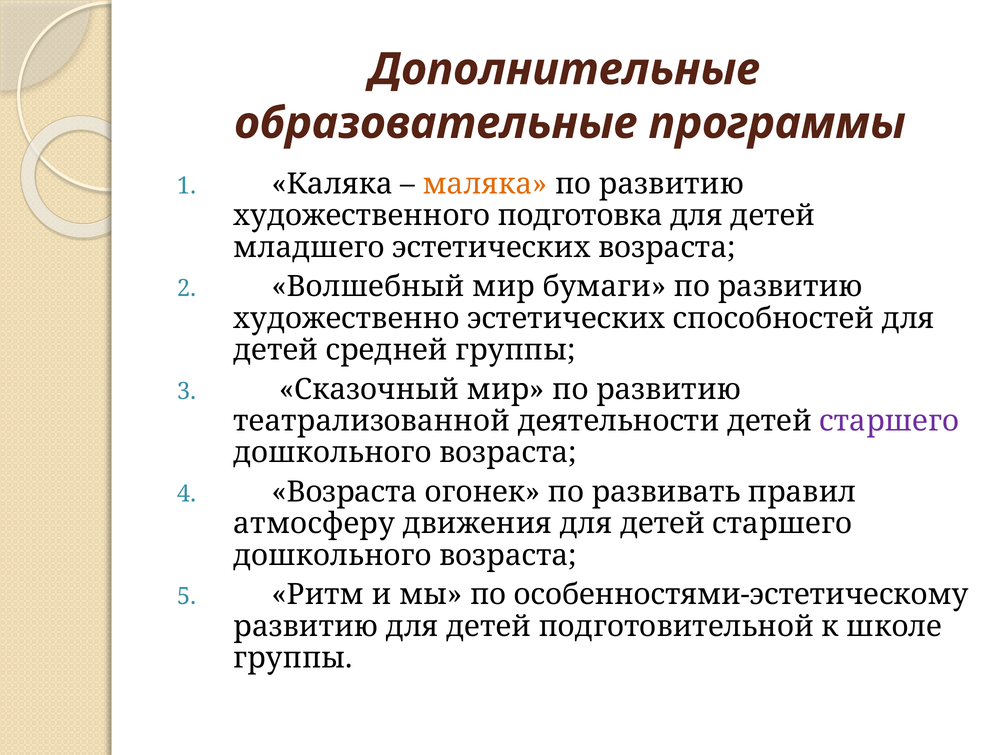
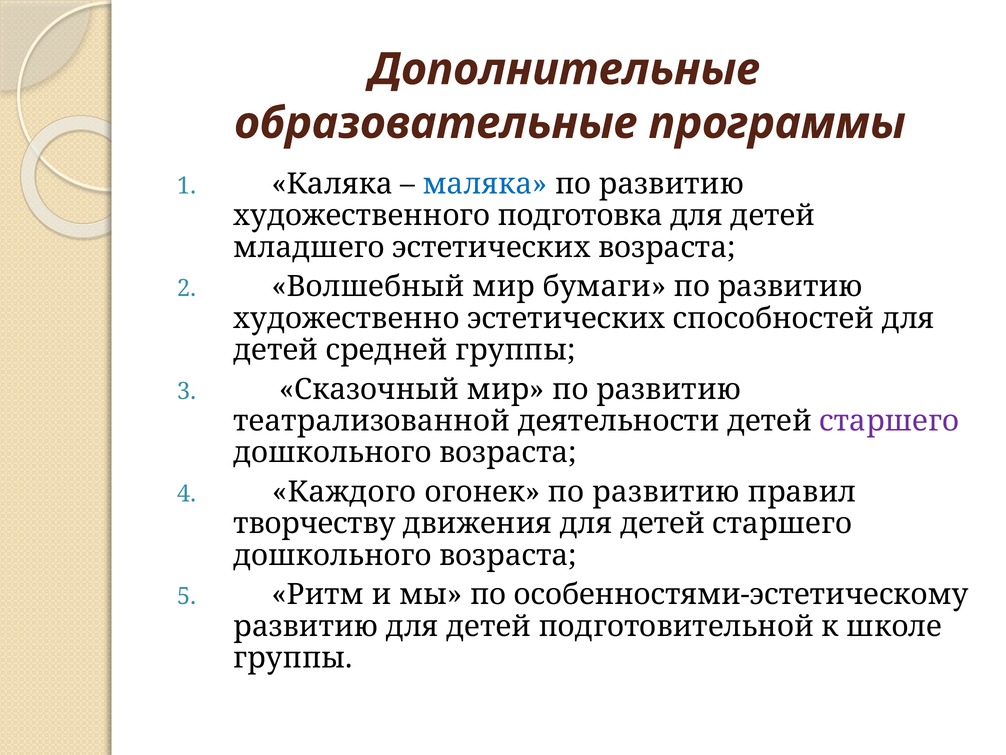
маляка colour: orange -> blue (485, 184)
Возраста: Возраста -> Каждого (344, 492)
огонек по развивать: развивать -> развитию (666, 492)
атмосферу: атмосферу -> творчеству (314, 523)
